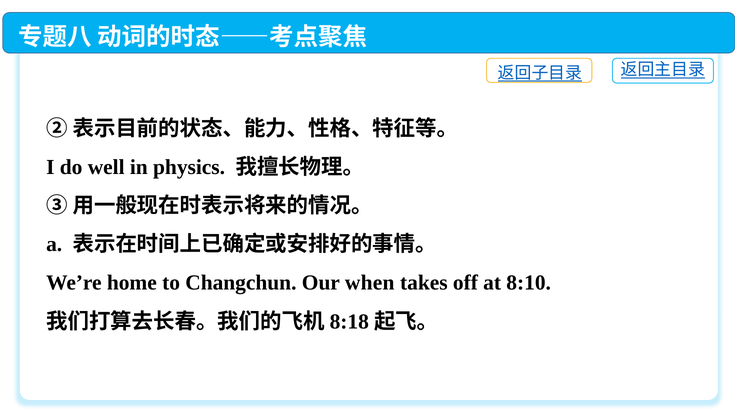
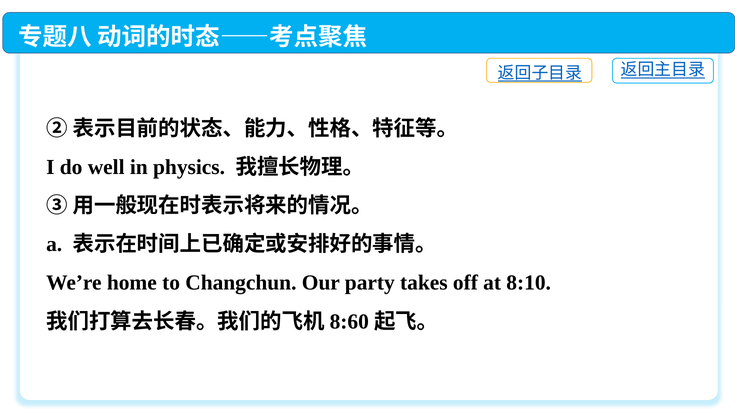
when: when -> party (370, 283)
8:18: 8:18 -> 8:60 (349, 322)
